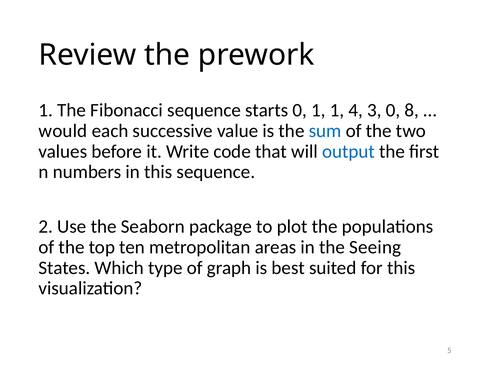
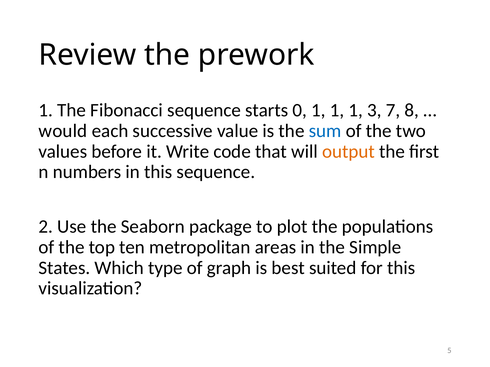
1 1 4: 4 -> 1 (356, 110)
3 0: 0 -> 7 (393, 110)
output colour: blue -> orange (348, 152)
Seeing: Seeing -> Simple (375, 248)
